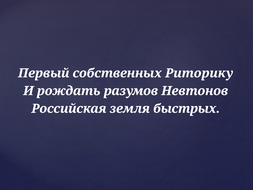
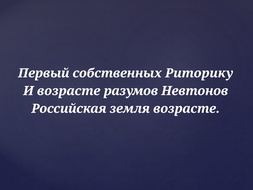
И рождать: рождать -> возрасте (69, 91)
земля быстрых: быстрых -> возрасте (187, 108)
